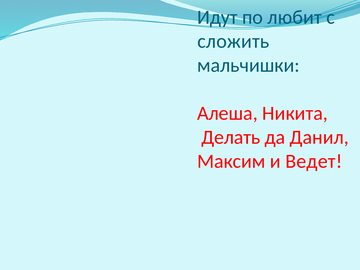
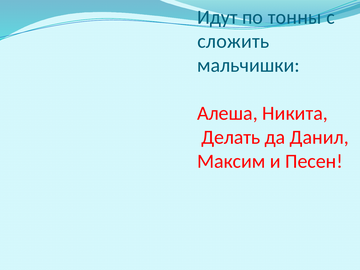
любит: любит -> тонны (295, 17)
Ведет: Ведет -> Песен (314, 161)
